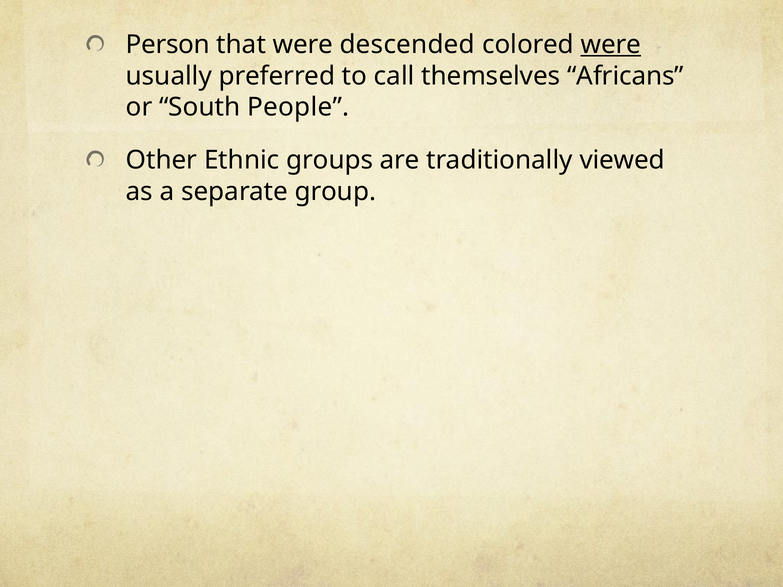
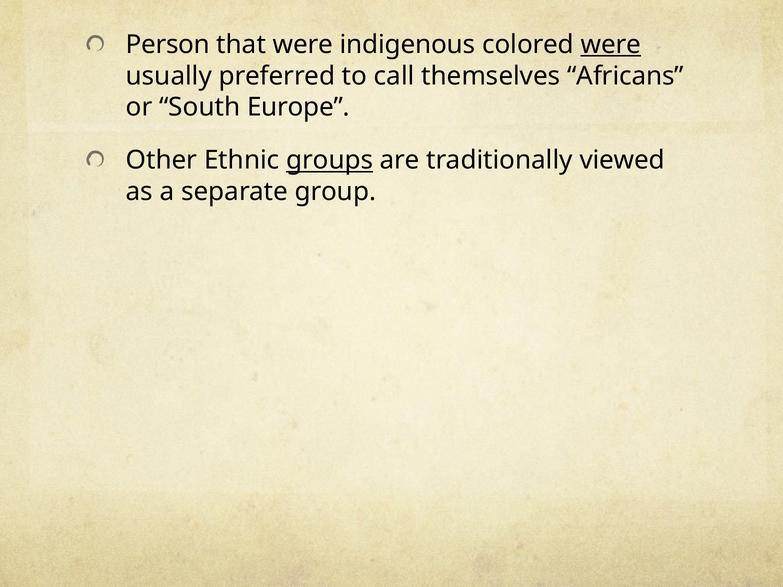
descended: descended -> indigenous (408, 45)
People: People -> Europe (298, 107)
groups underline: none -> present (330, 160)
